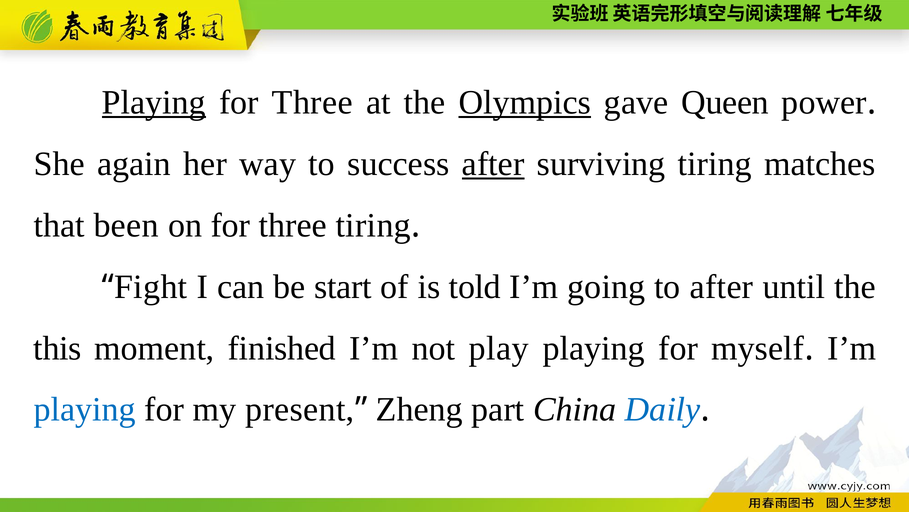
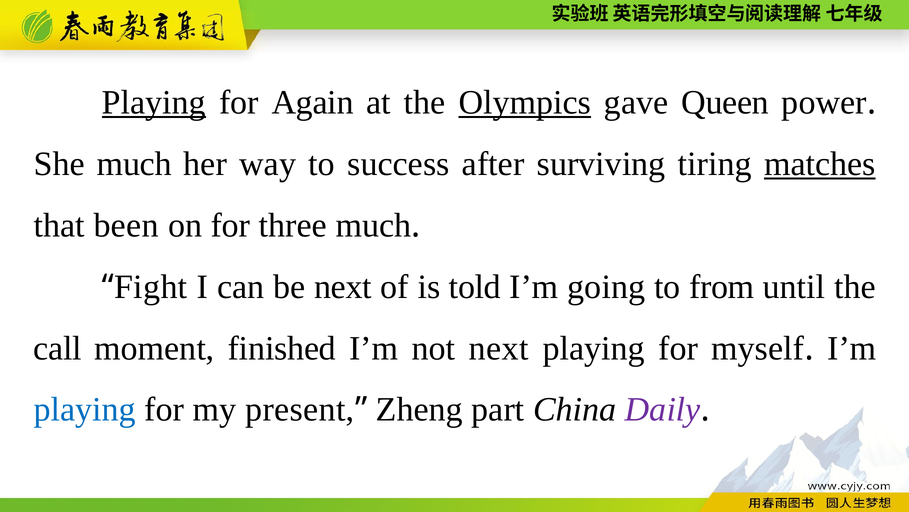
Three: Three -> Again (313, 102)
She again: again -> much (134, 164)
after underline: present -> none (493, 164)
matches underline: none -> present (820, 164)
three tiring: tiring -> much (373, 225)
be start: start -> next (343, 286)
to after: after -> from (722, 286)
this: this -> call (58, 348)
not play: play -> next (499, 348)
Daily colour: blue -> purple (663, 409)
